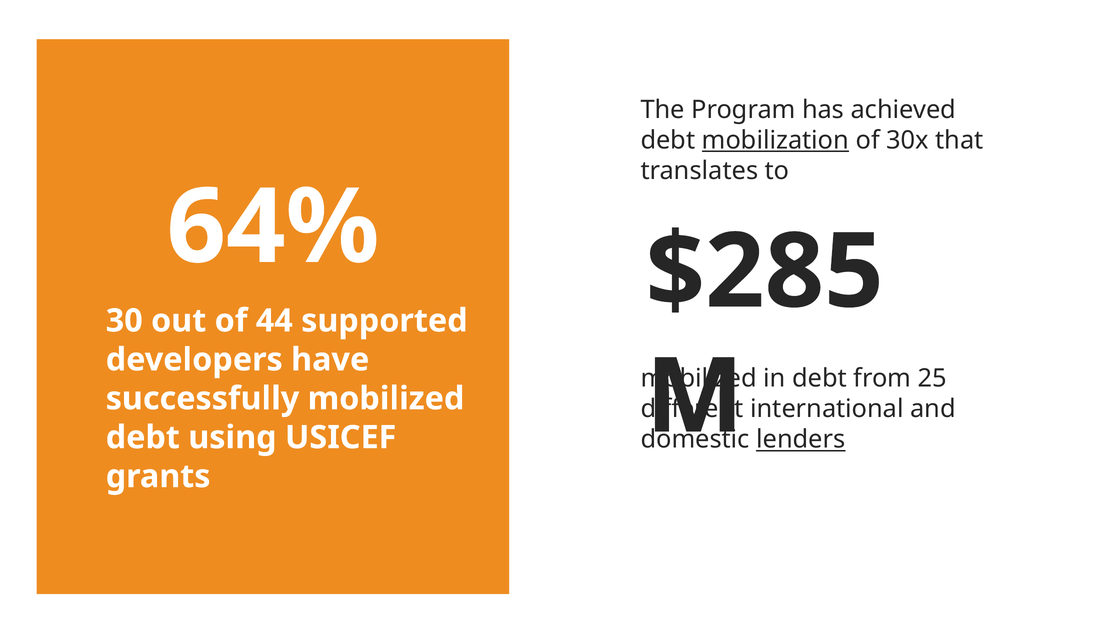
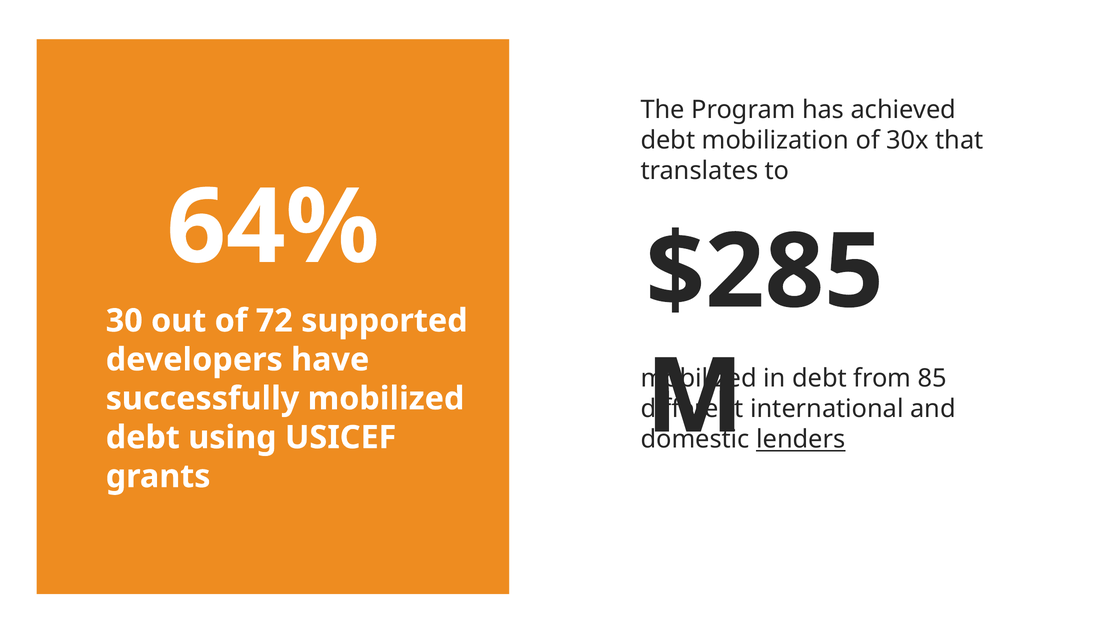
mobilization underline: present -> none (775, 140)
44: 44 -> 72 (274, 320)
25: 25 -> 85 (932, 378)
